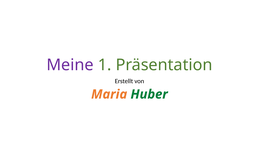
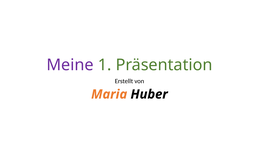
Huber colour: green -> black (149, 94)
